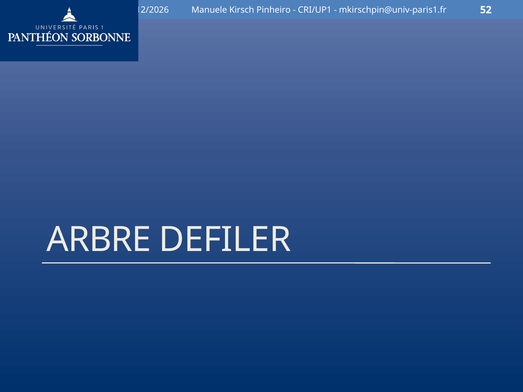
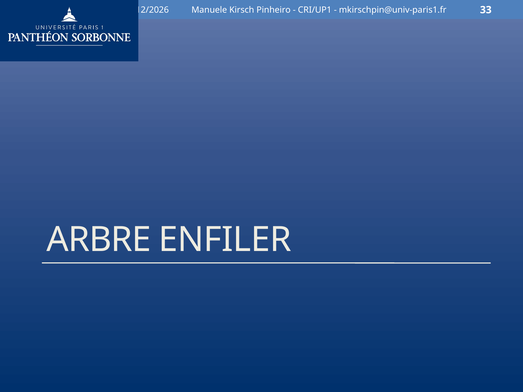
52: 52 -> 33 (486, 10)
DEFILER: DEFILER -> ENFILER (225, 240)
